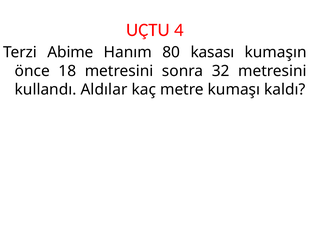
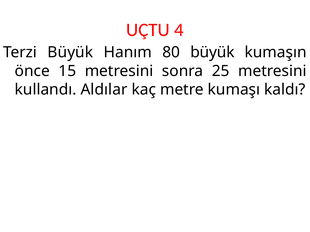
Terzi Abime: Abime -> Büyük (70, 53)
80 kasası: kasası -> büyük (212, 53)
18: 18 -> 15 (67, 71)
32: 32 -> 25 (221, 71)
